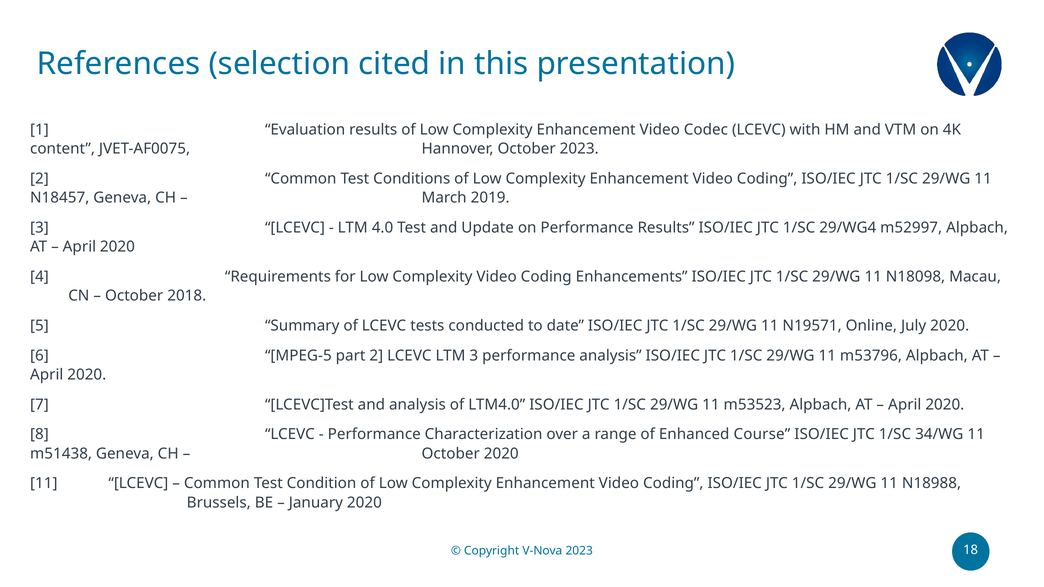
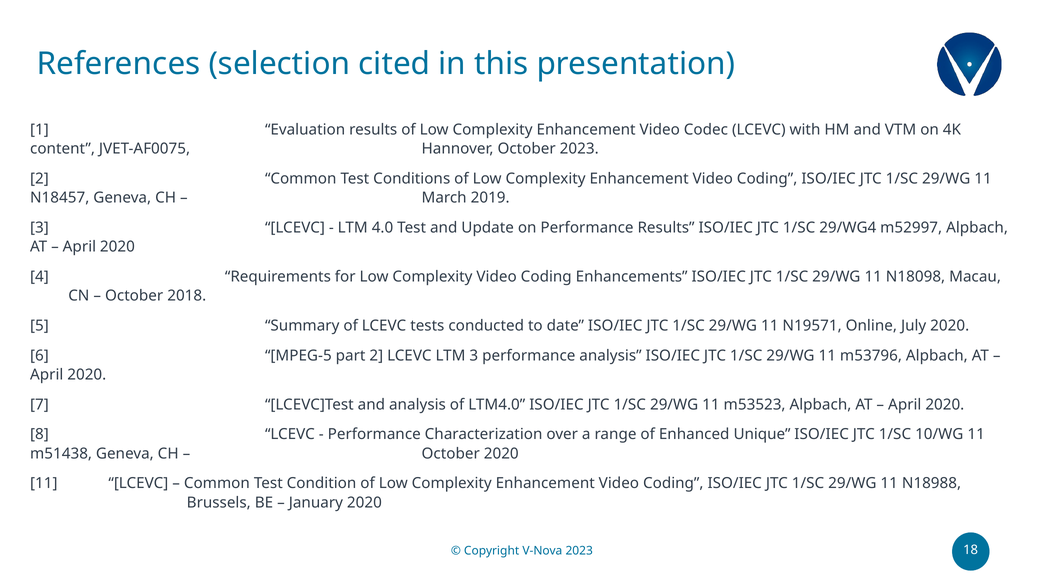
Course: Course -> Unique (762, 435)
34/WG: 34/WG -> 10/WG (939, 435)
